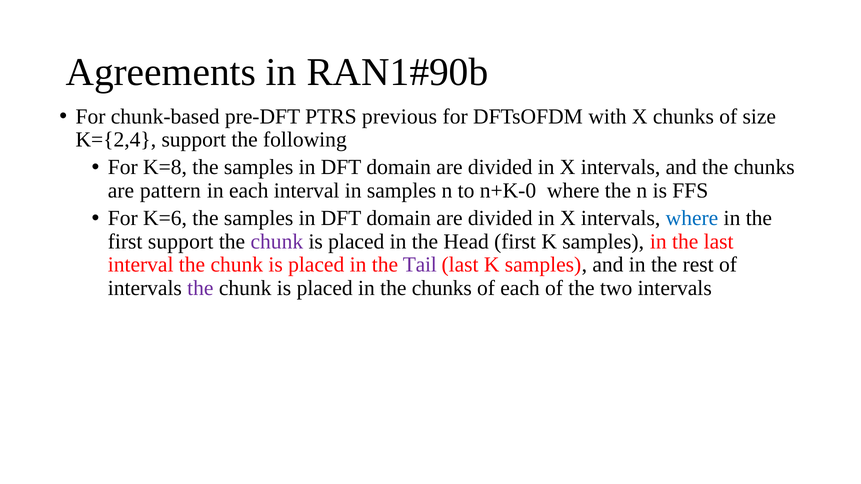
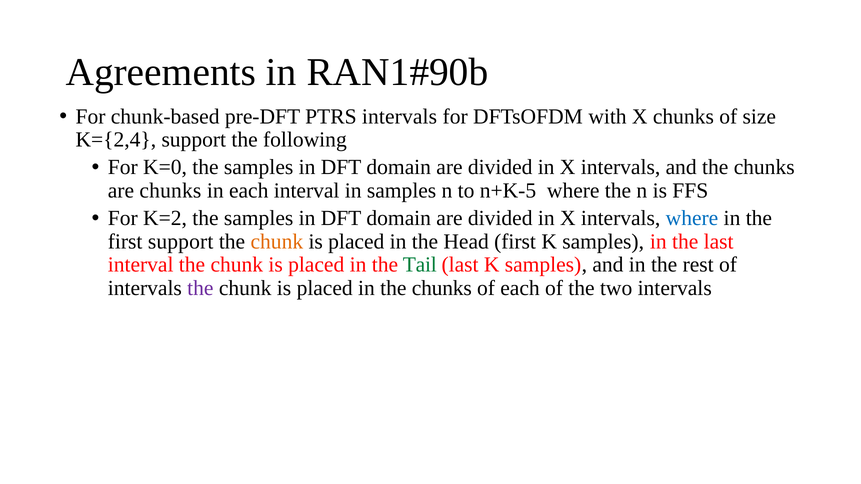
PTRS previous: previous -> intervals (400, 117)
K=8: K=8 -> K=0 (165, 167)
are pattern: pattern -> chunks (170, 191)
n+K-0: n+K-0 -> n+K-5 (508, 191)
K=6: K=6 -> K=2 (165, 218)
chunk colour: purple -> orange (277, 242)
Tail colour: purple -> green (420, 265)
